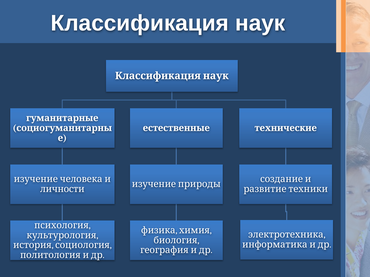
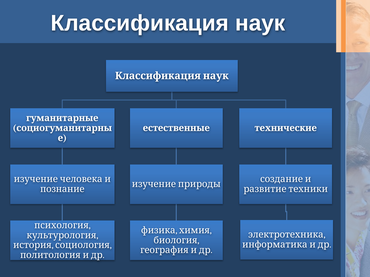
личности: личности -> познание (62, 189)
